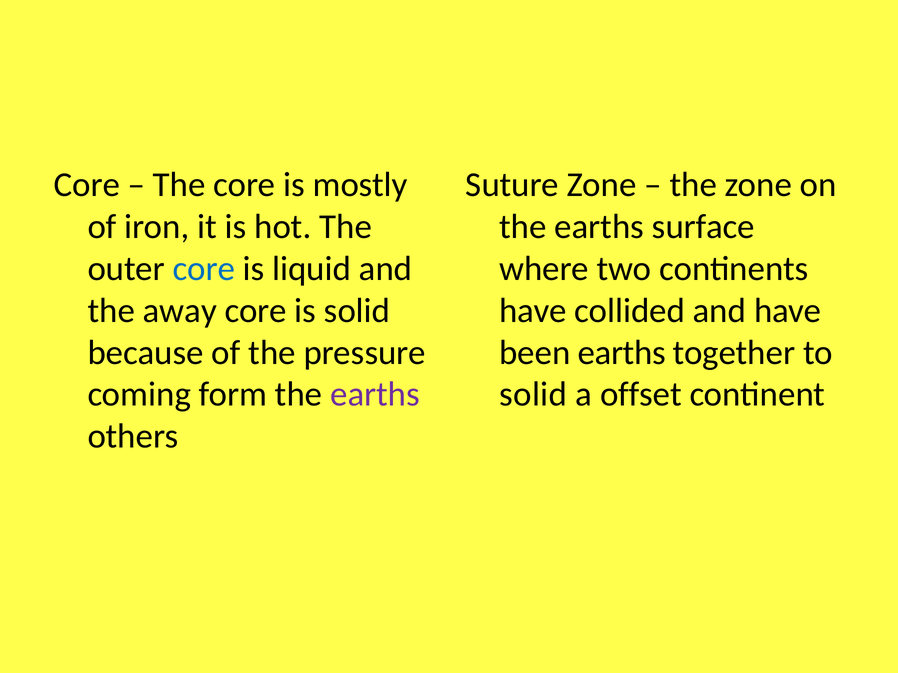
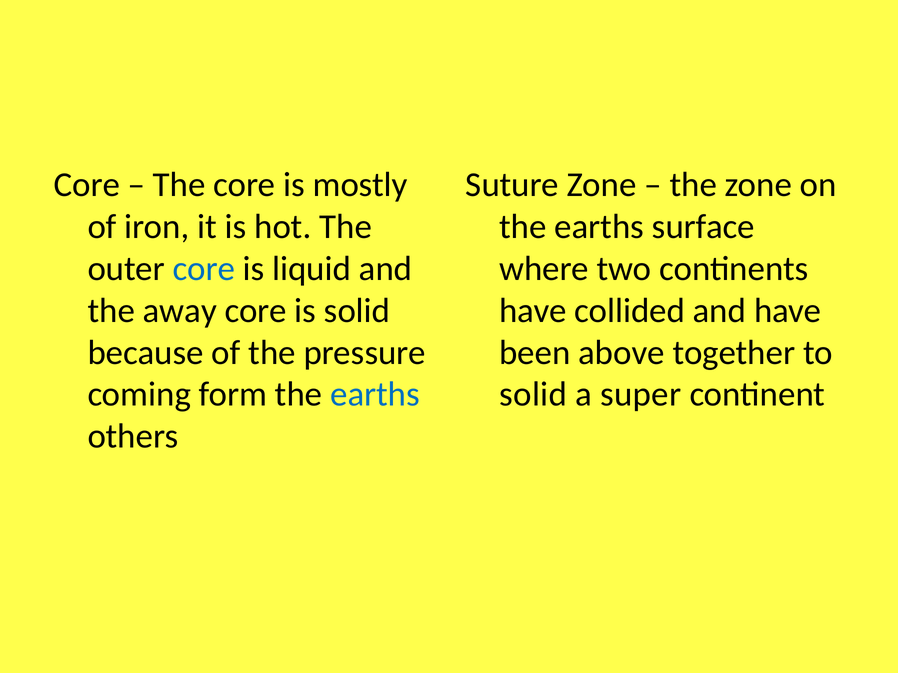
been earths: earths -> above (622, 353)
earths colour: purple -> blue (375, 395)
offset: offset -> super (641, 395)
